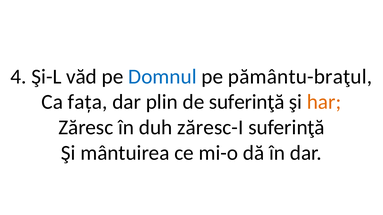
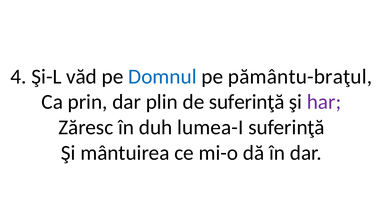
fața: fața -> prin (88, 102)
har colour: orange -> purple (324, 102)
zăresc-I: zăresc-I -> lumea-I (210, 128)
